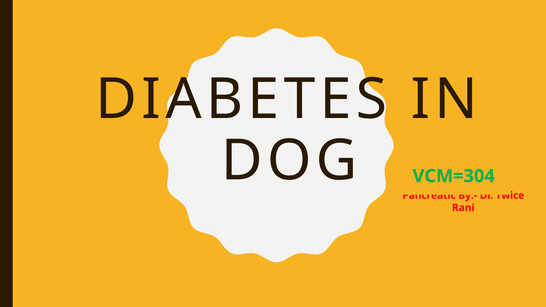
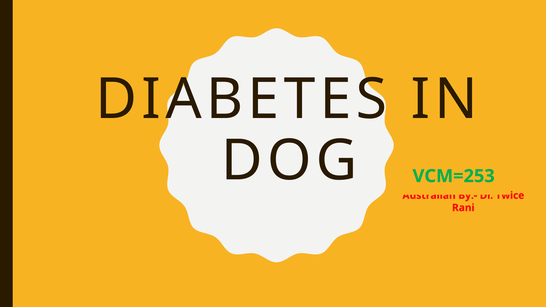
Pancreatic: Pancreatic -> Australian (429, 196)
VCM=304: VCM=304 -> VCM=253 (454, 176)
